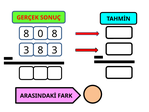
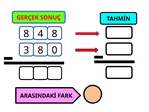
0: 0 -> 4 (40, 34)
3 8 3: 3 -> 0 (55, 50)
